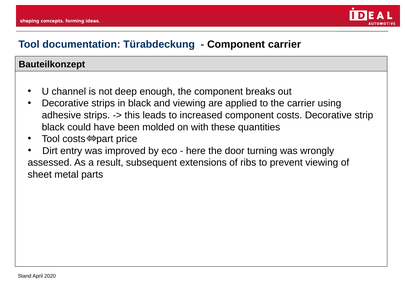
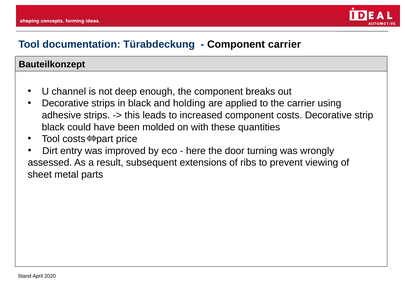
and viewing: viewing -> holding (189, 103)
